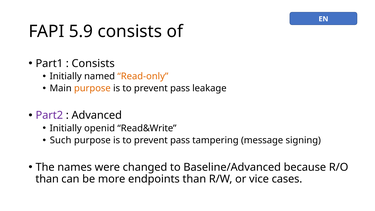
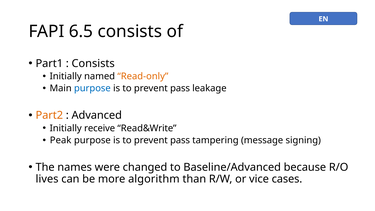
5.9: 5.9 -> 6.5 (81, 32)
purpose colour: orange -> blue (92, 88)
Part2 colour: purple -> orange (49, 115)
openid: openid -> receive (100, 128)
Such: Such -> Peak (61, 140)
than: than -> lives (47, 179)
endpoints: endpoints -> algorithm (154, 179)
